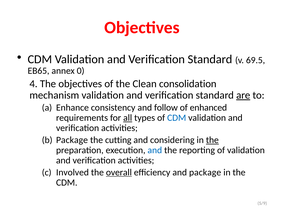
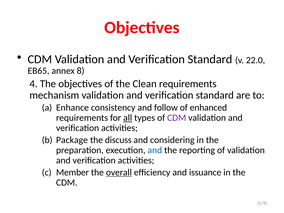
69.5: 69.5 -> 22.0 (256, 60)
0: 0 -> 8 (81, 71)
Clean consolidation: consolidation -> requirements (188, 84)
are underline: present -> none (243, 95)
CDM colour: blue -> purple (177, 118)
cutting: cutting -> discuss (118, 140)
the underline: present -> none (212, 140)
Involved: Involved -> Member (73, 172)
and package: package -> issuance (205, 172)
